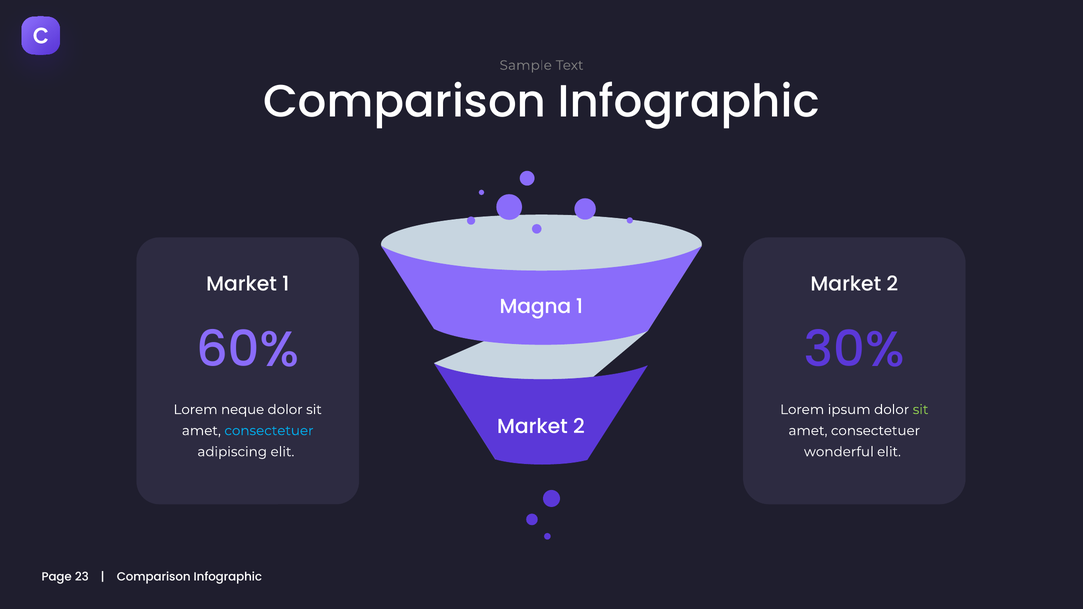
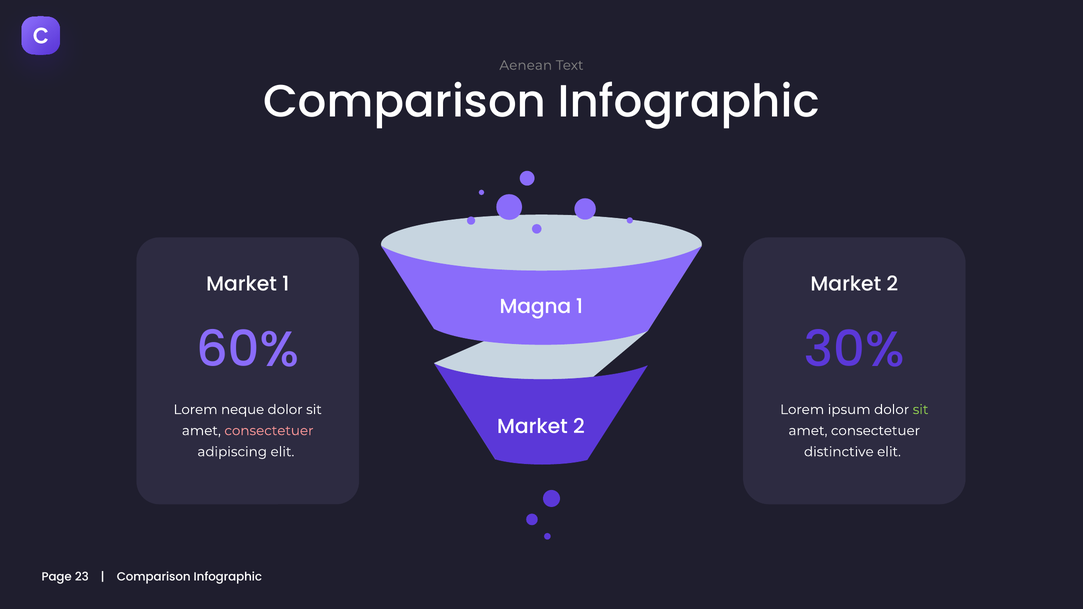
Sample: Sample -> Aenean (526, 65)
consectetuer colour: light blue -> pink (269, 431)
wonderful: wonderful -> distinctive (839, 452)
